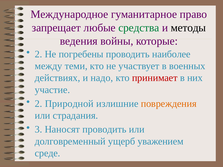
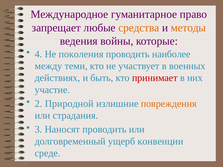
средства colour: green -> orange (139, 28)
методы colour: black -> orange (188, 28)
2: 2 -> 4 (38, 54)
погребены: погребены -> поколения (81, 54)
надо: надо -> быть (102, 78)
уважением: уважением -> конвенции (160, 141)
